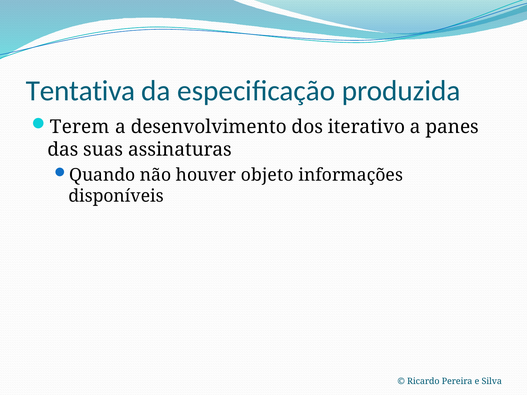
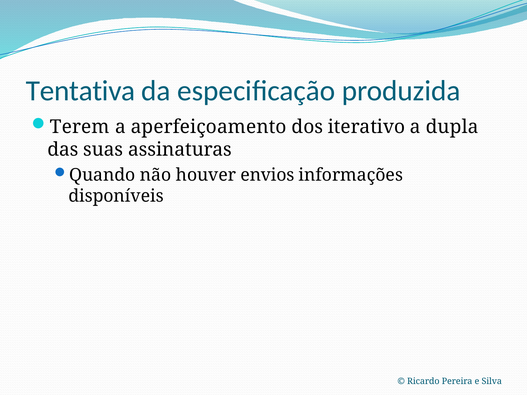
desenvolvimento: desenvolvimento -> aperfeiçoamento (209, 127)
panes: panes -> dupla (452, 127)
objeto: objeto -> envios (267, 175)
